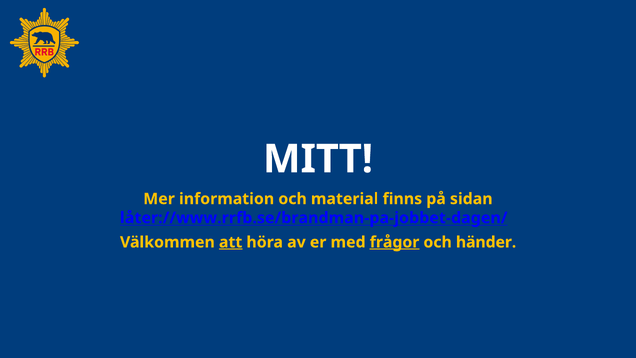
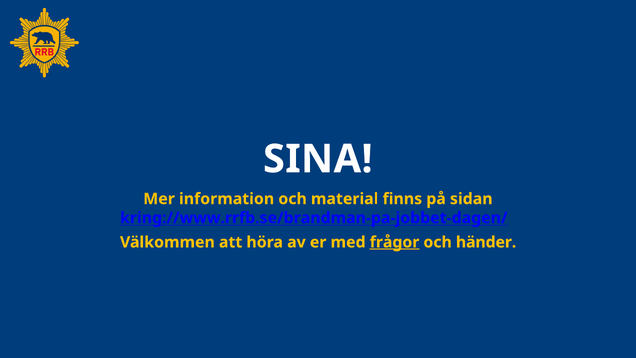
MITT: MITT -> SINA (318, 159)
låter://www.rrfb.se/brandman-pa-jobbet-dagen/: låter://www.rrfb.se/brandman-pa-jobbet-dagen/ -> kring://www.rrfb.se/brandman-pa-jobbet-dagen/ (314, 218)
att underline: present -> none (231, 242)
